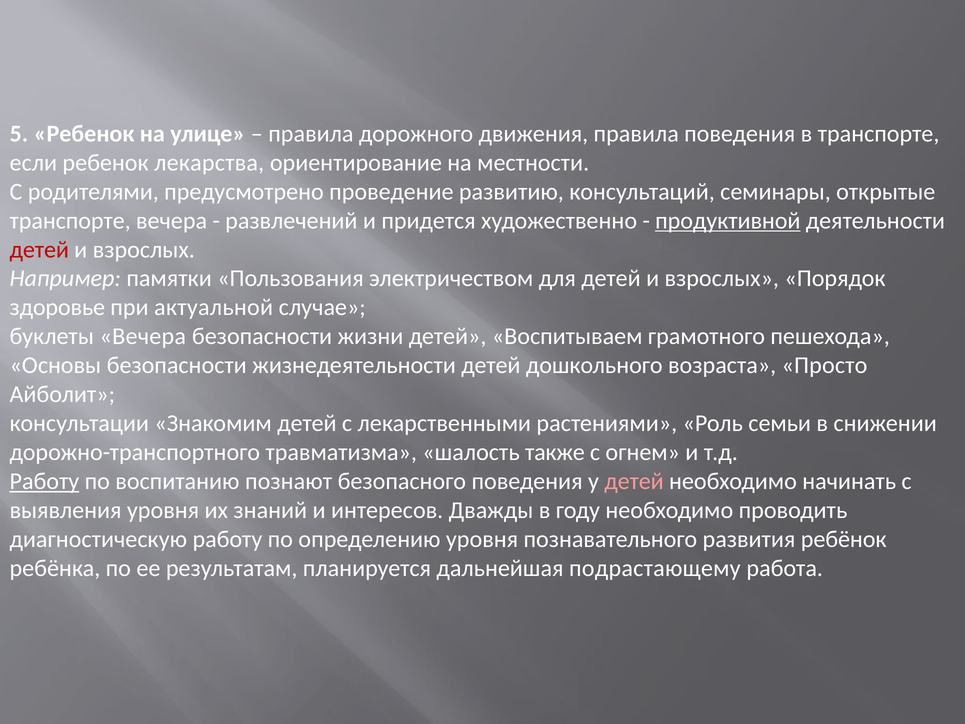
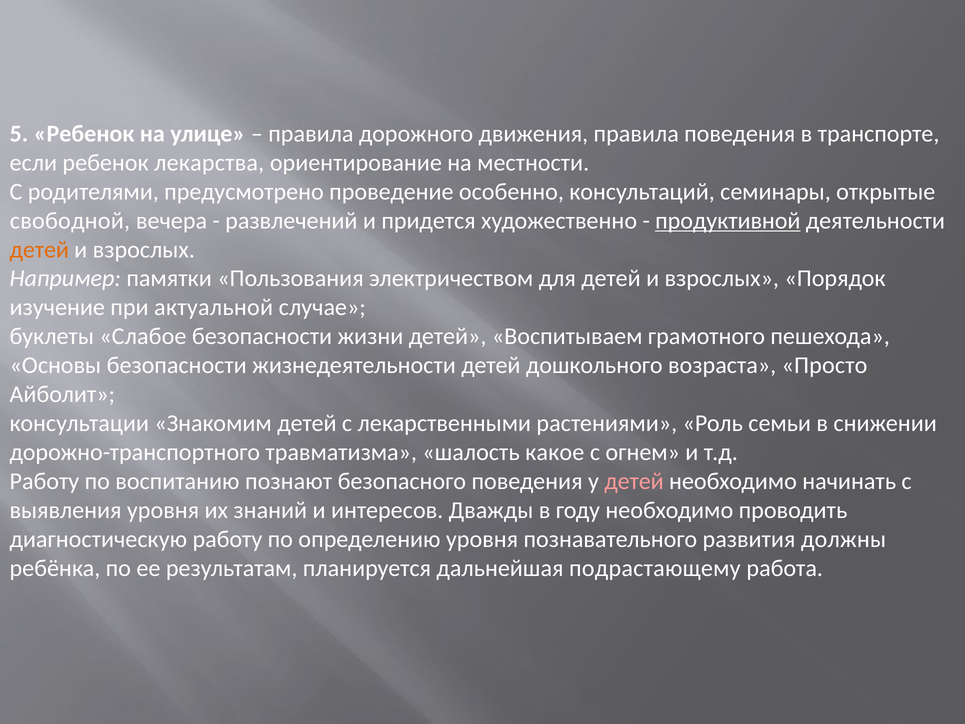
развитию: развитию -> особенно (511, 192)
транспорте: транспорте -> свободной (70, 221)
детей colour: red -> orange (39, 249)
здоровье: здоровье -> изучение (57, 307)
буклеты Вечера: Вечера -> Слабое (143, 336)
также: также -> какое (555, 452)
Работу underline: present -> none (44, 481)
ребёнок: ребёнок -> должны (844, 539)
